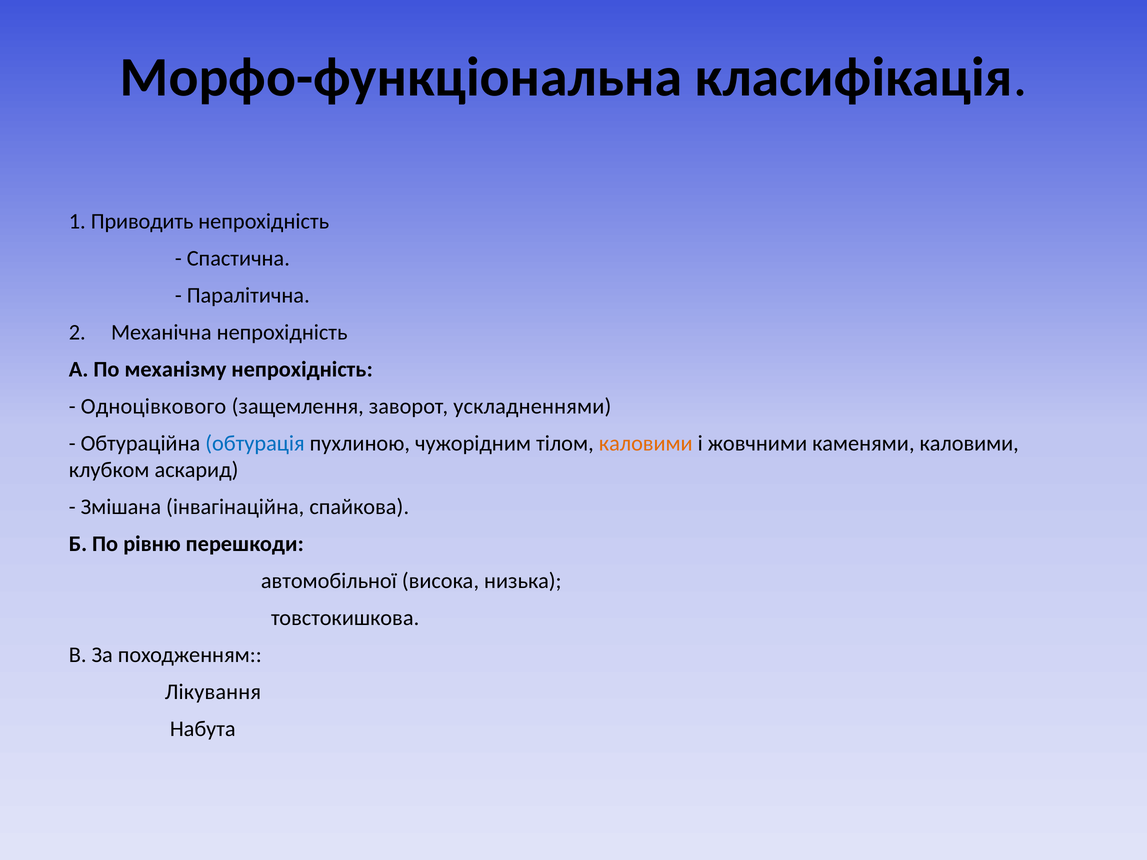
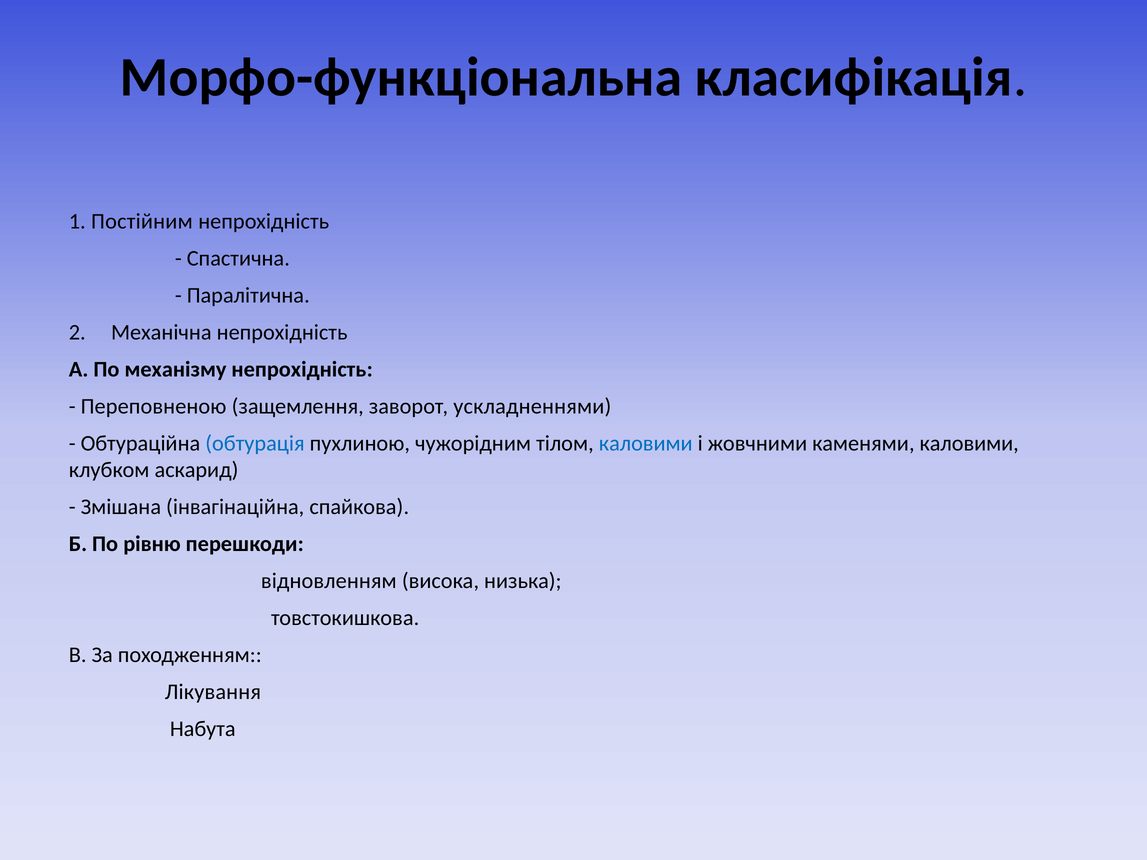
Приводить: Приводить -> Постійним (142, 221)
Одноцівкового: Одноцівкового -> Переповненою (154, 406)
каловими colour: orange -> blue (646, 443)
автомобільної: автомобільної -> відновленням (329, 581)
